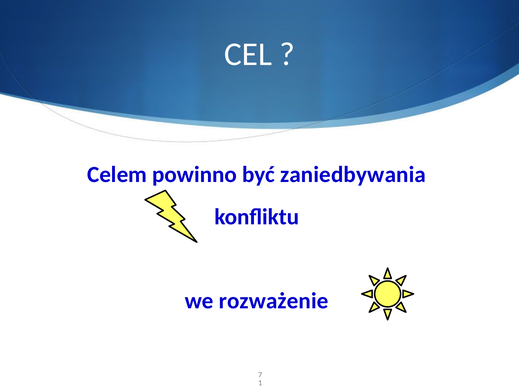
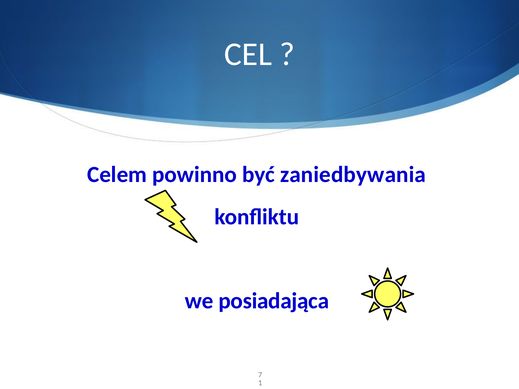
rozważenie: rozważenie -> posiadająca (274, 301)
